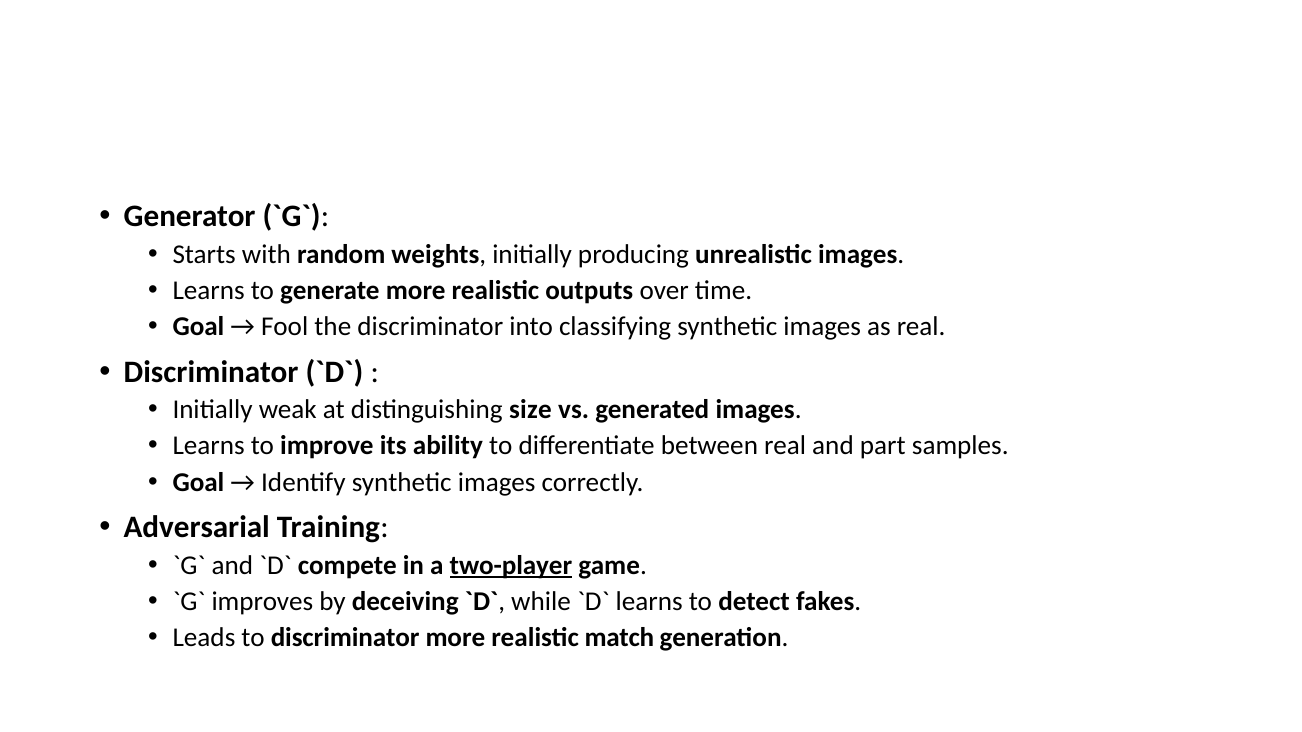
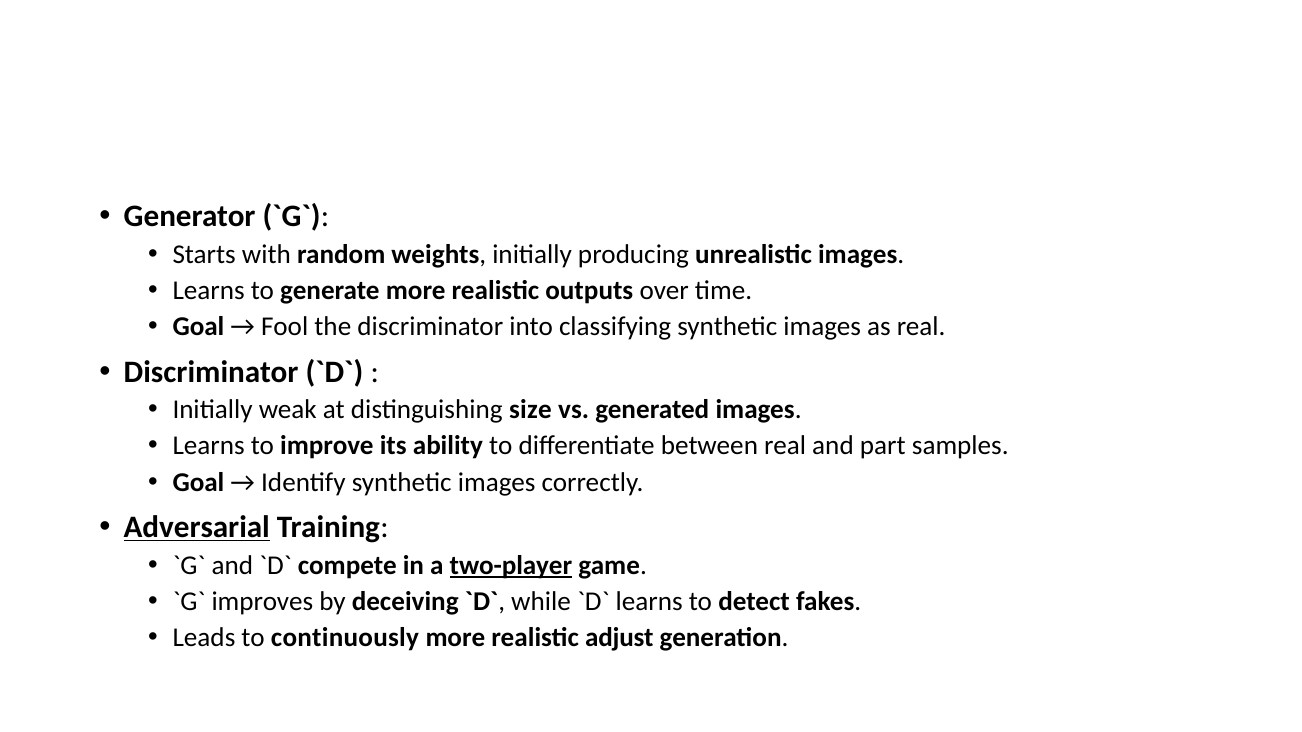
Adversarial underline: none -> present (197, 527)
to discriminator: discriminator -> continuously (345, 638)
match: match -> adjust (619, 638)
